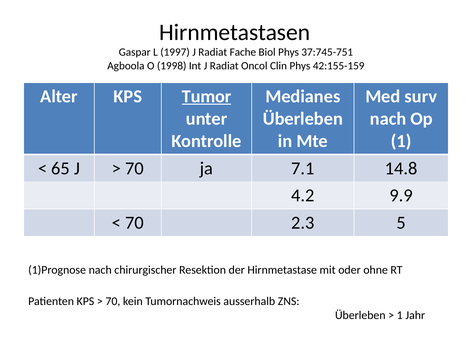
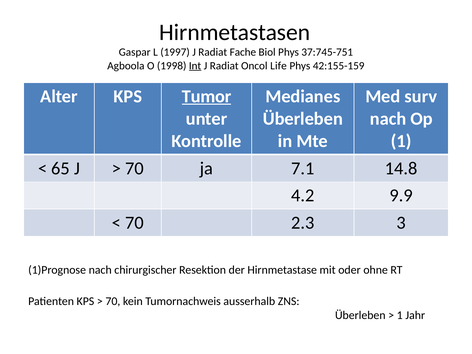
Int underline: none -> present (195, 66)
Clin: Clin -> Life (278, 66)
5: 5 -> 3 (401, 223)
